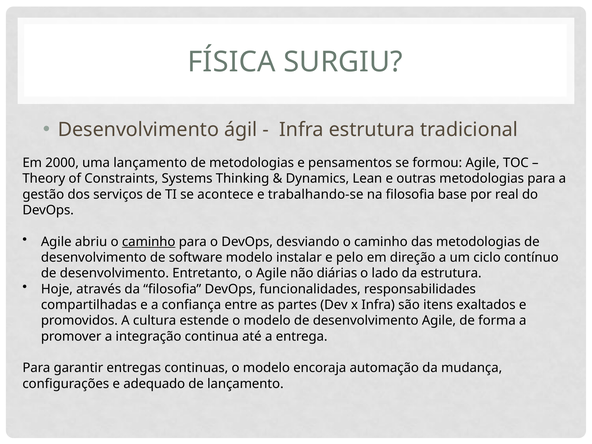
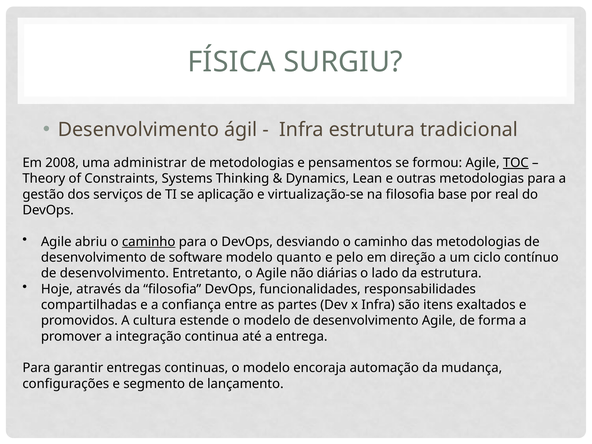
2000: 2000 -> 2008 (62, 163)
uma lançamento: lançamento -> administrar (150, 163)
TOC underline: none -> present (516, 163)
acontece: acontece -> aplicação (226, 194)
trabalhando-se: trabalhando-se -> virtualização-se (316, 194)
instalar: instalar -> quanto (299, 257)
adequado: adequado -> segmento (154, 384)
